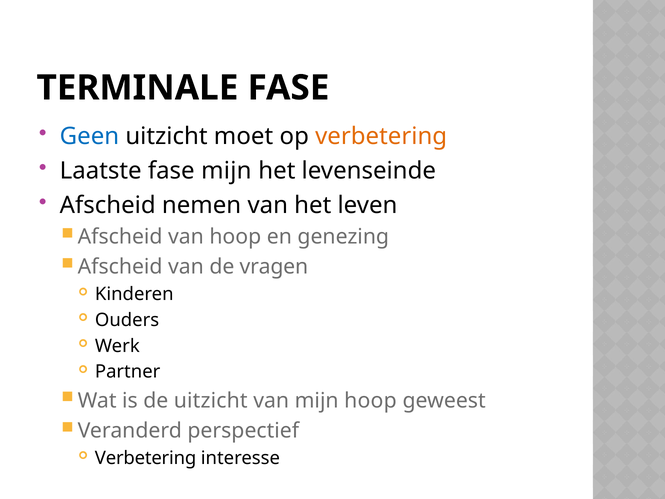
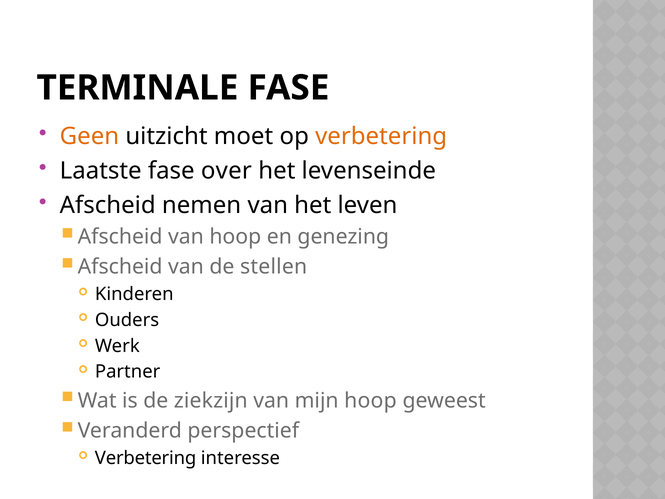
Geen colour: blue -> orange (89, 136)
fase mijn: mijn -> over (226, 171)
vragen: vragen -> stellen (274, 267)
de uitzicht: uitzicht -> ziekzijn (211, 400)
